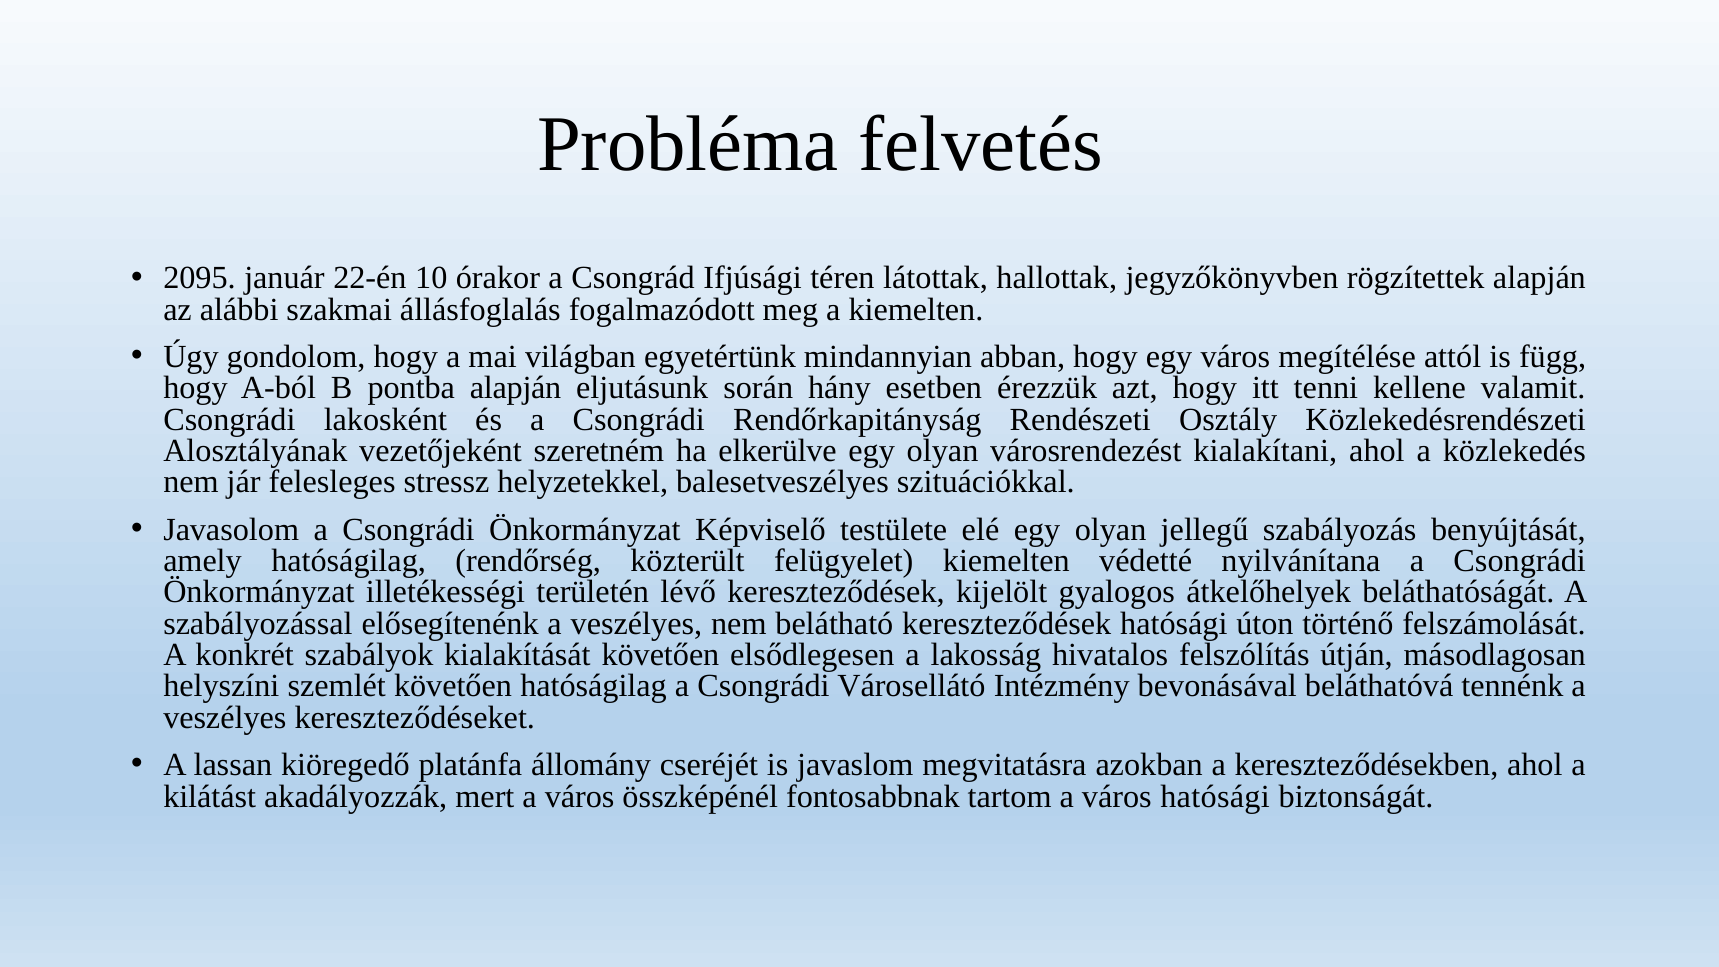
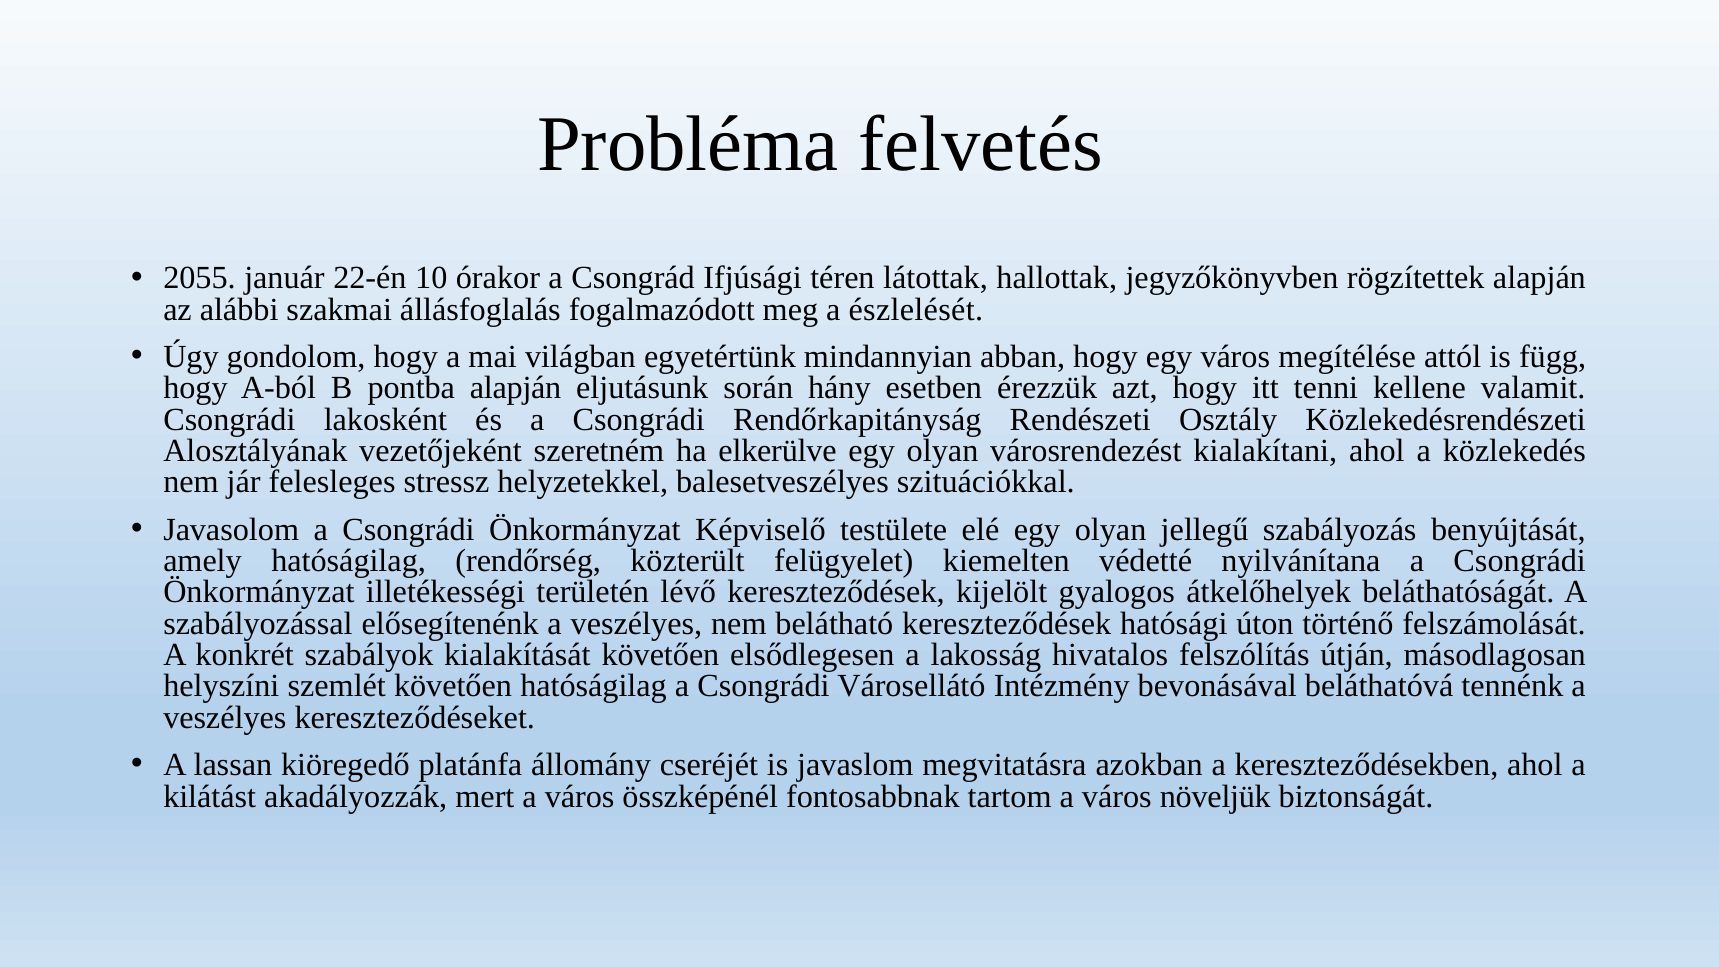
2095: 2095 -> 2055 (200, 278)
a kiemelten: kiemelten -> észlelését (916, 310)
város hatósági: hatósági -> növeljük (1215, 796)
